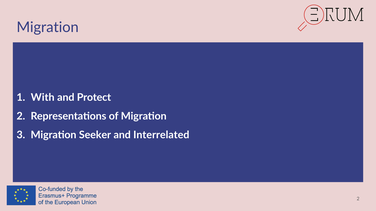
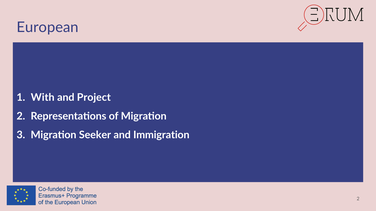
Migration: Migration -> European (48, 27)
Protect: Protect -> Project (94, 98)
Interrelated: Interrelated -> Immigration (161, 135)
